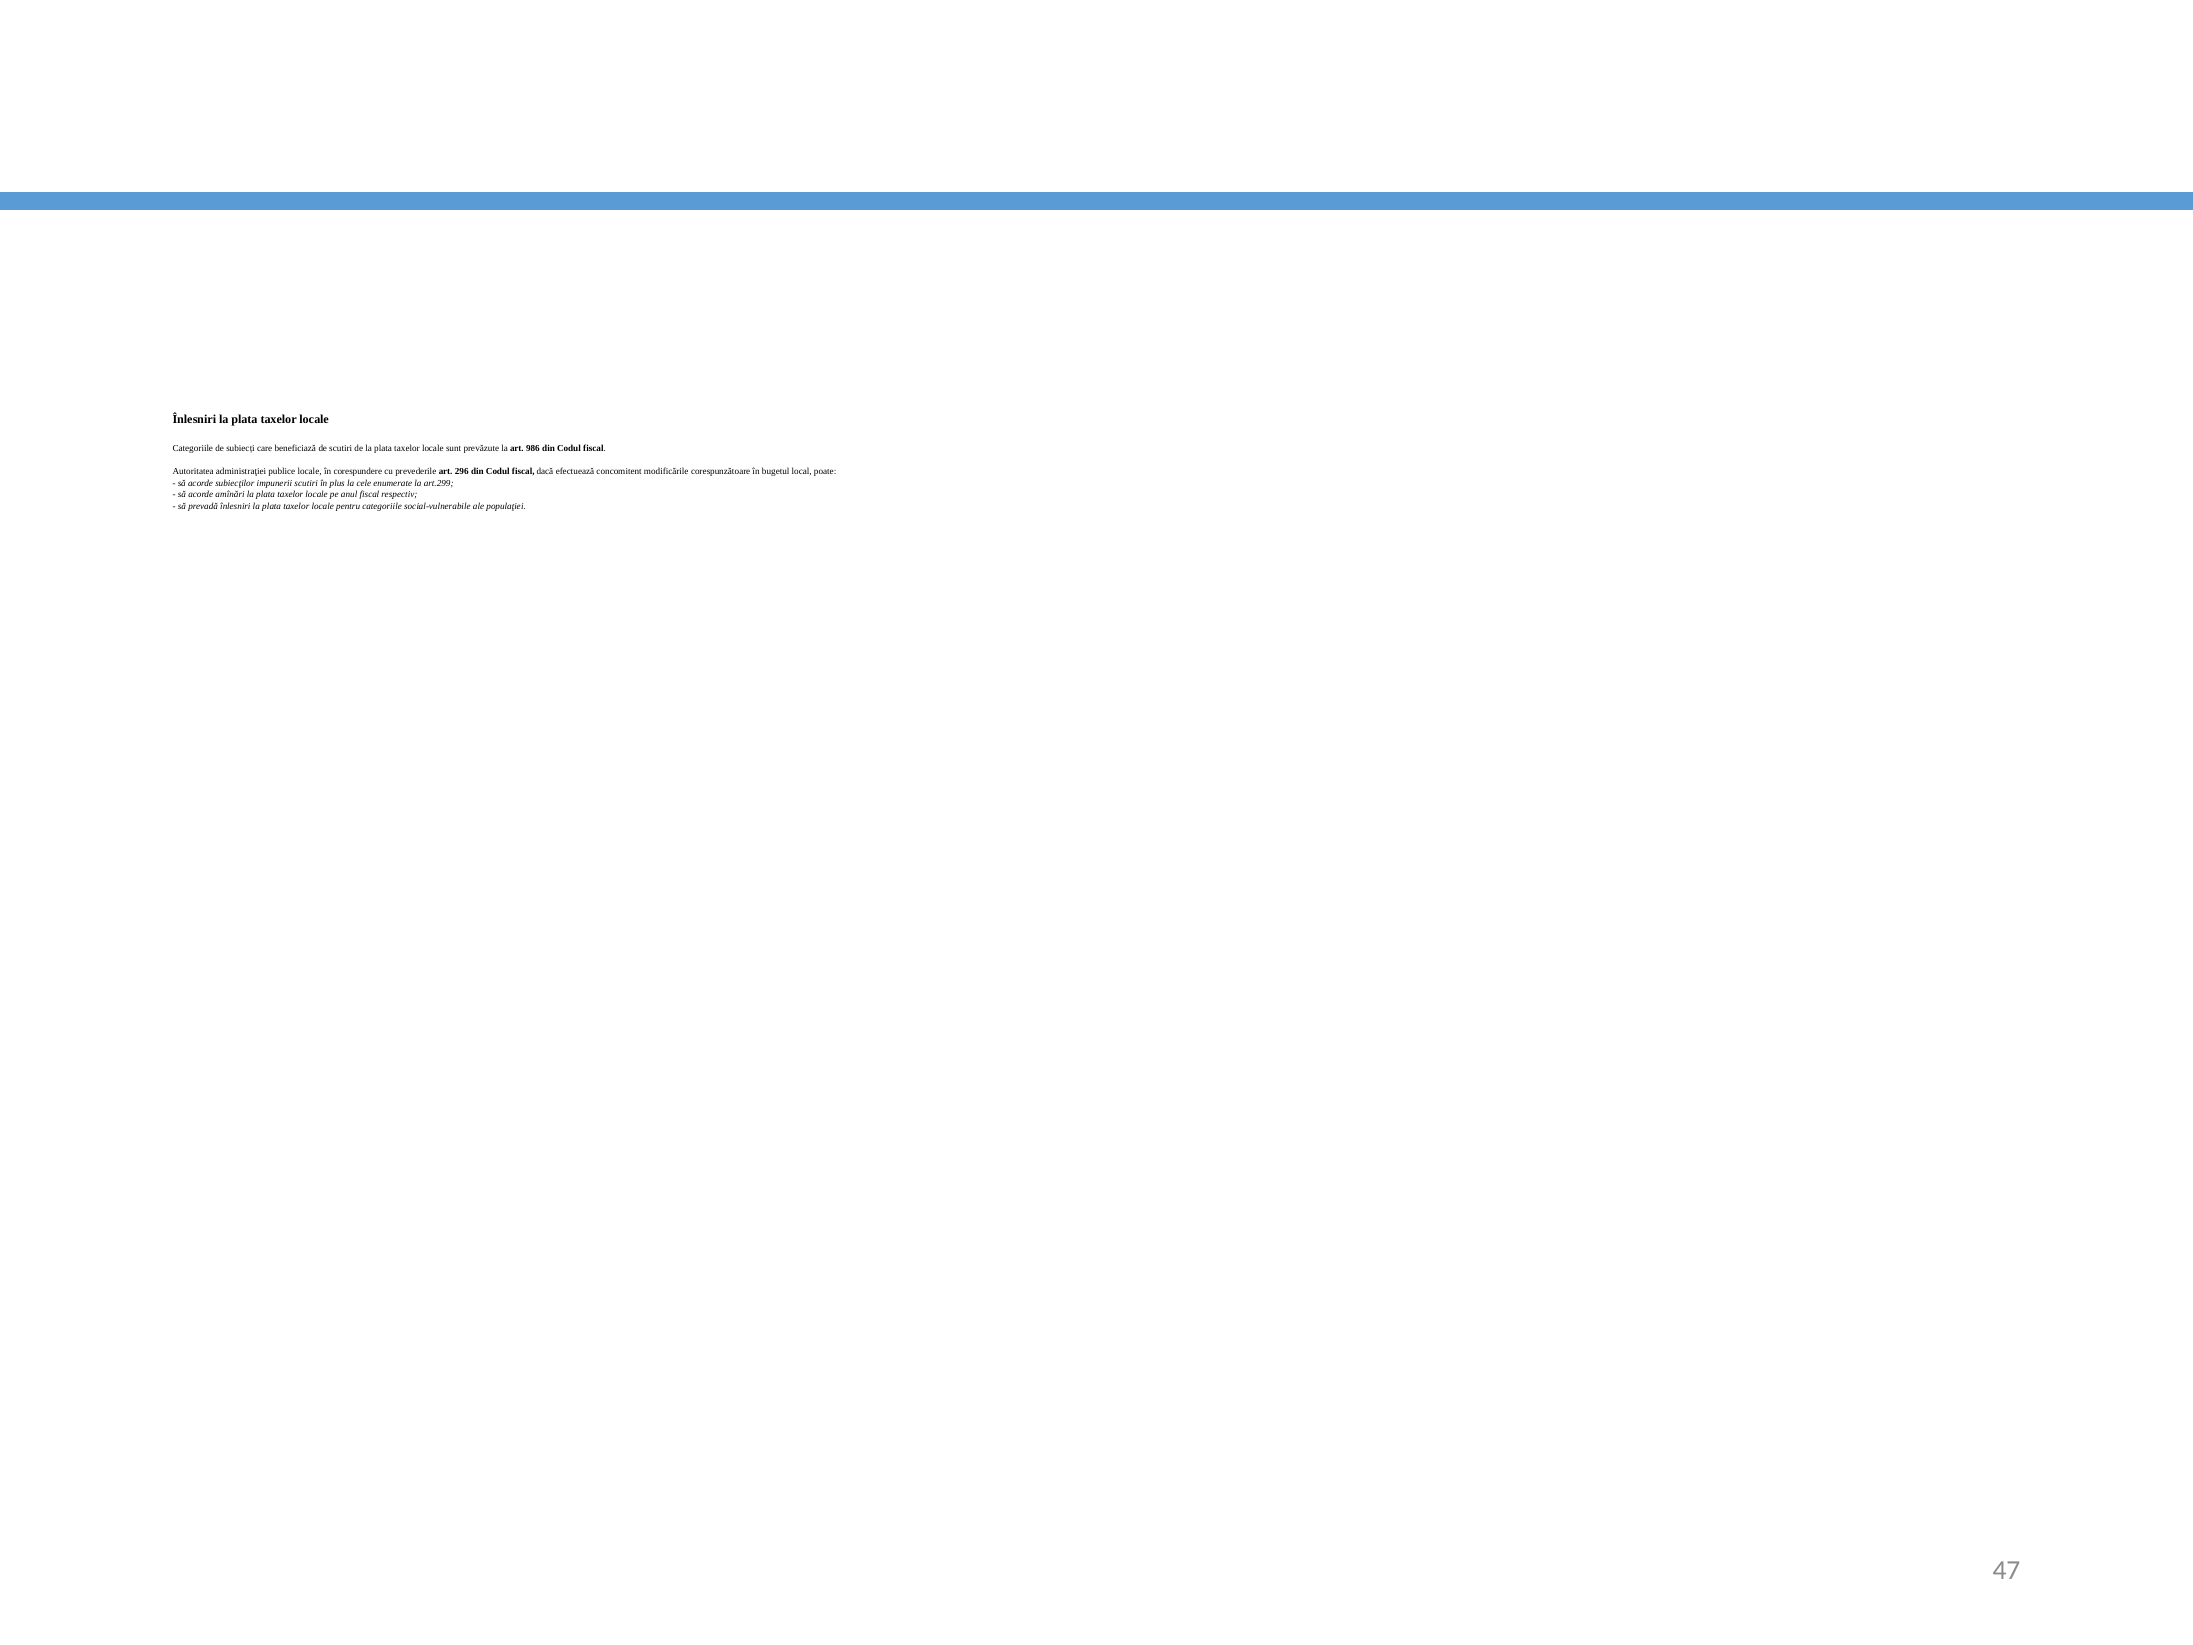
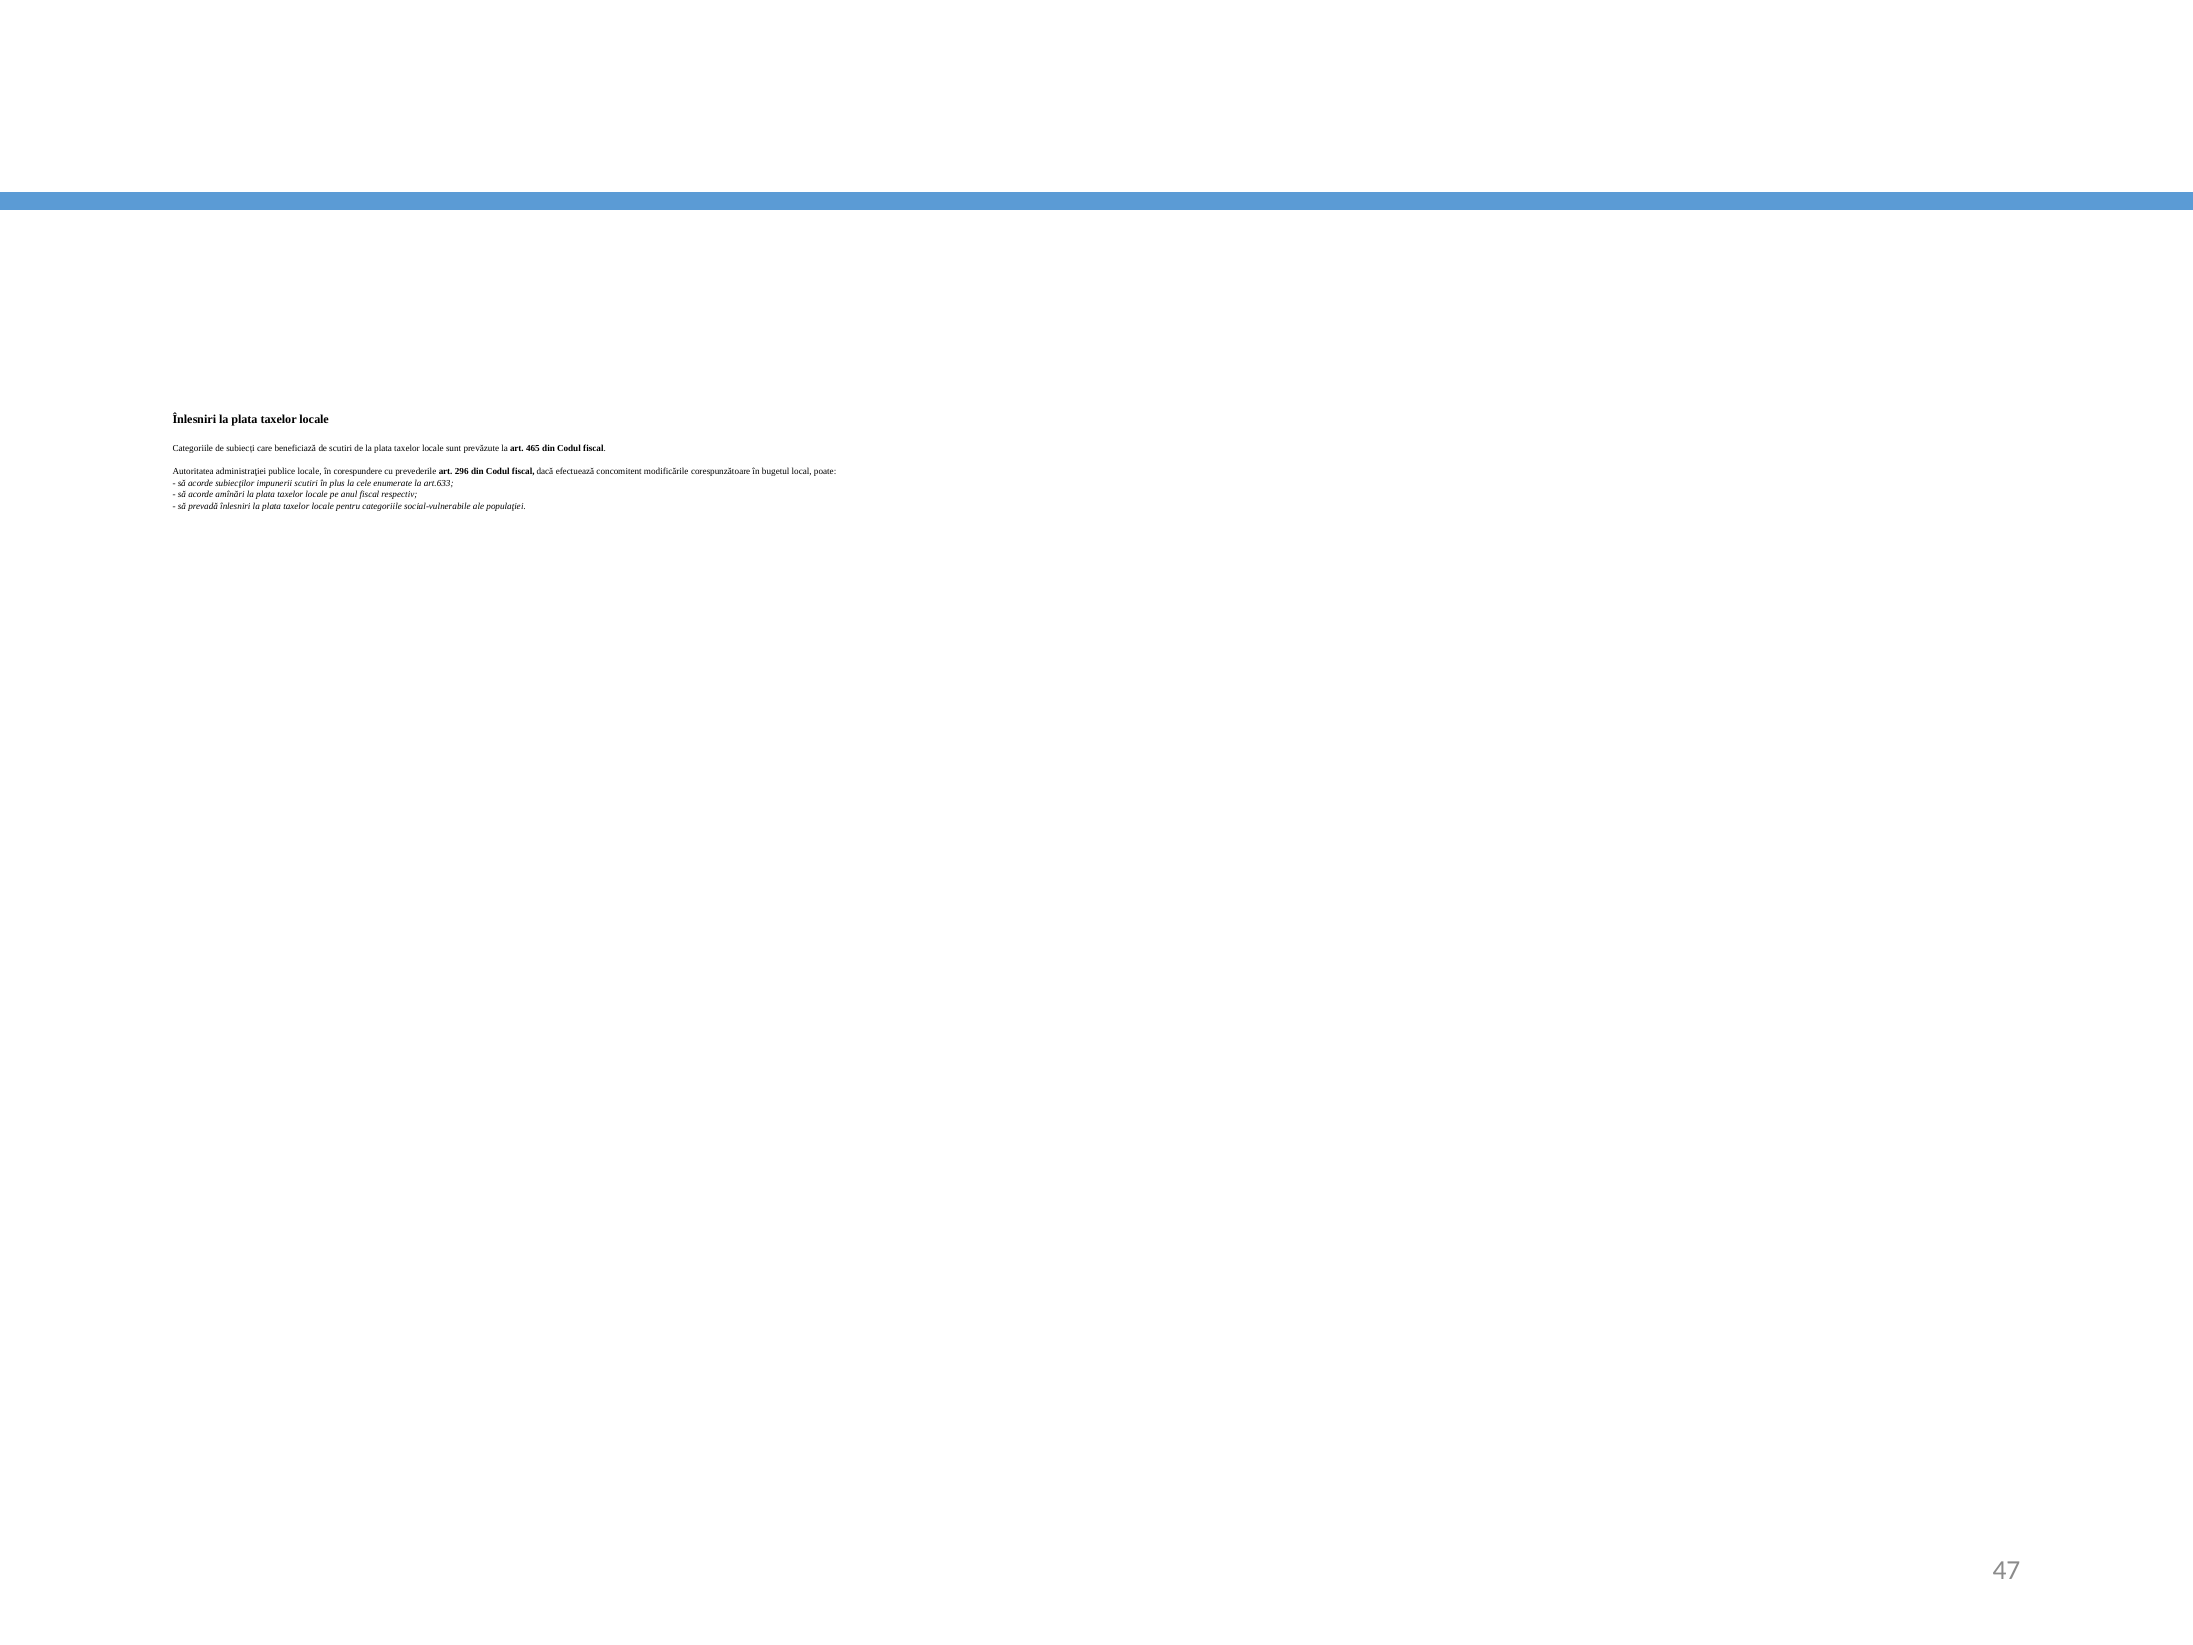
986: 986 -> 465 (533, 448)
art.299: art.299 -> art.633 (439, 483)
